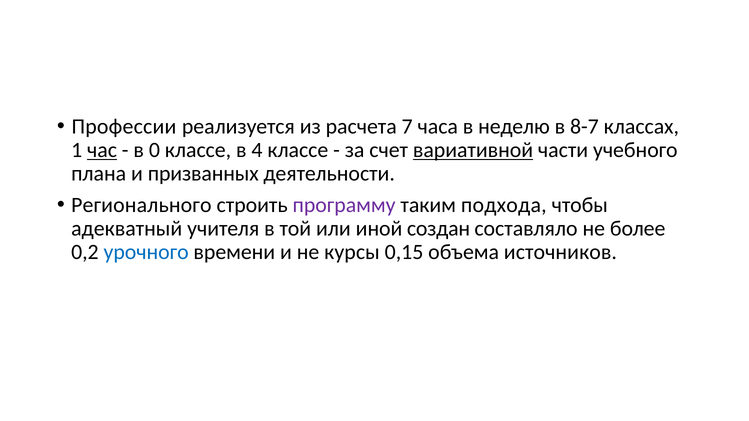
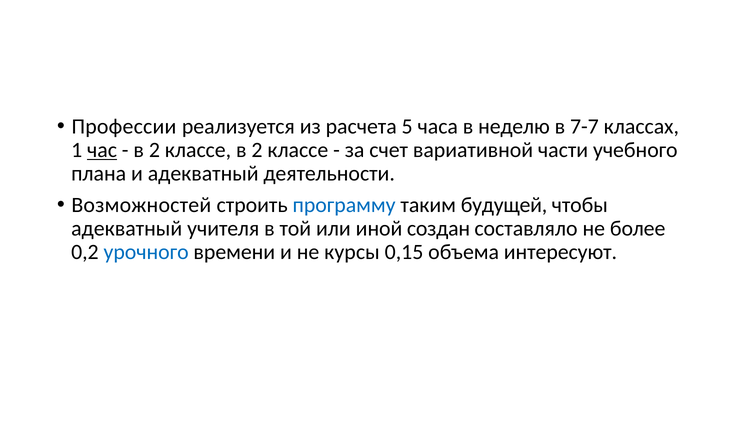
7: 7 -> 5 (407, 127)
8-7: 8-7 -> 7-7 (584, 127)
0: 0 -> 2 (154, 150)
классе в 4: 4 -> 2 (257, 150)
вариативной underline: present -> none (473, 150)
и призванных: призванных -> адекватный (203, 174)
Регионального: Регионального -> Возможностей (141, 205)
программу colour: purple -> blue (344, 205)
подхода: подхода -> будущей (504, 205)
источников: источников -> интересуют (560, 252)
